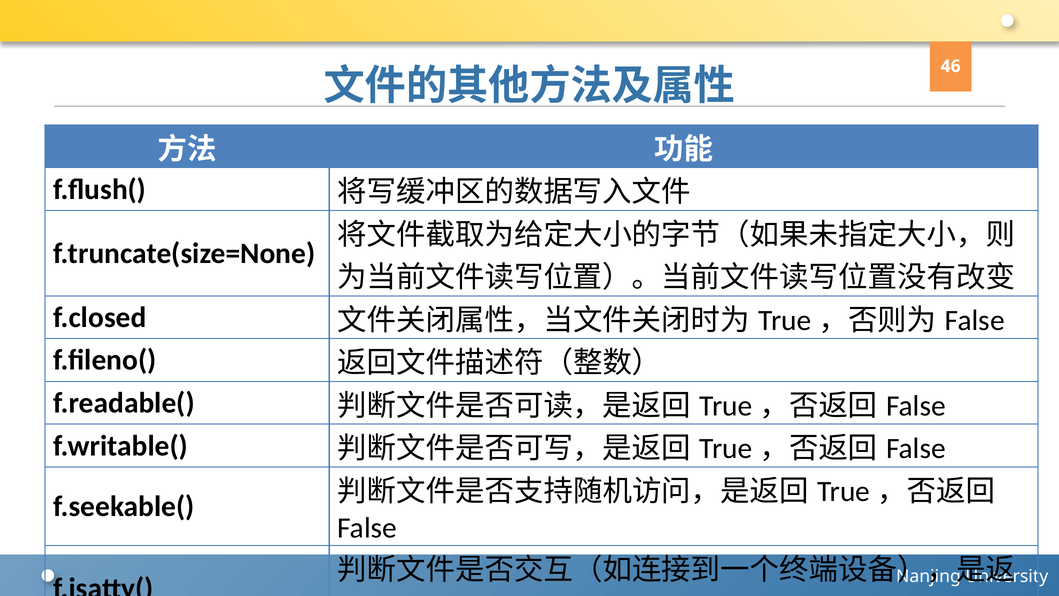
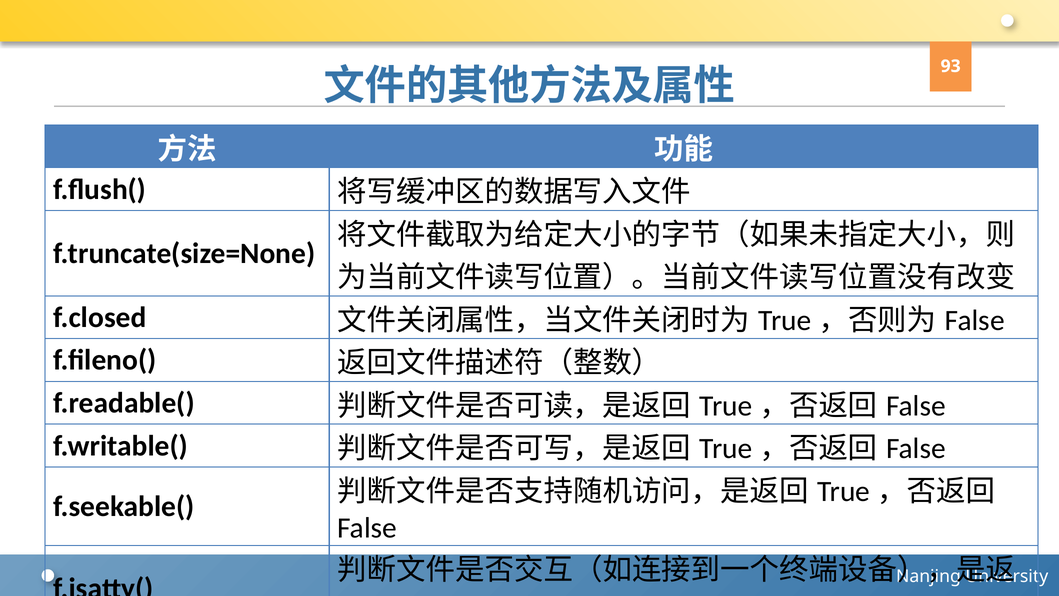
46: 46 -> 93 (951, 66)
